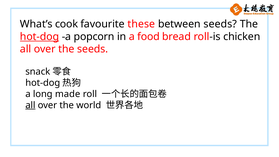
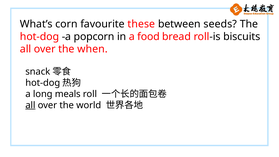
cook: cook -> corn (66, 24)
hot-dog underline: present -> none (40, 37)
chicken: chicken -> biscuits (242, 37)
the seeds: seeds -> when (93, 49)
made: made -> meals (68, 94)
